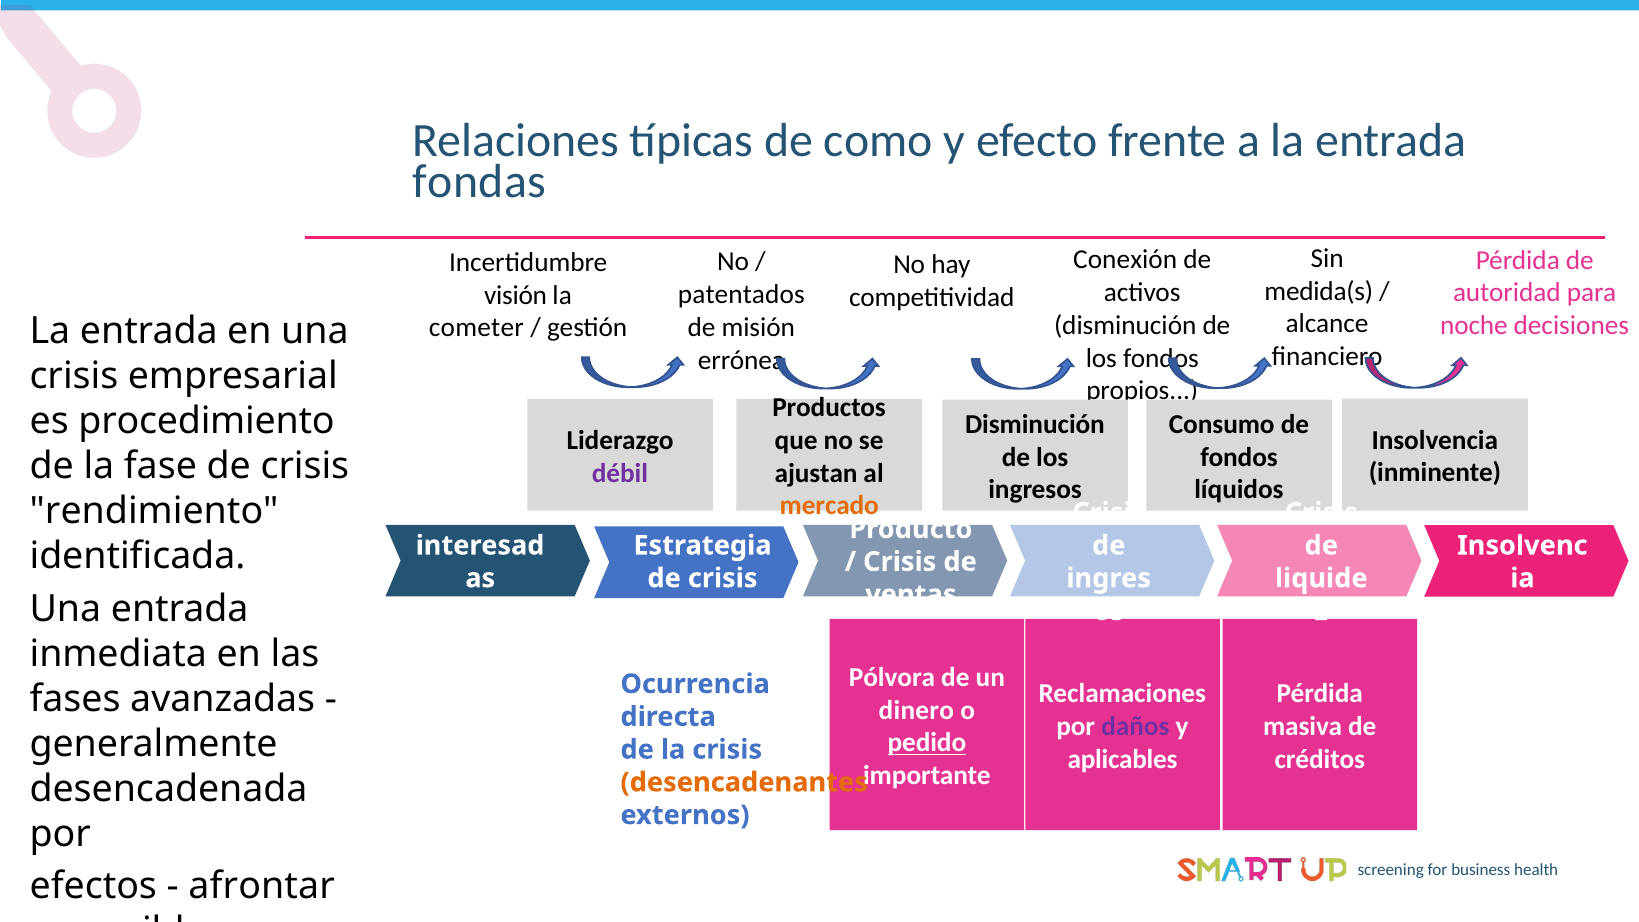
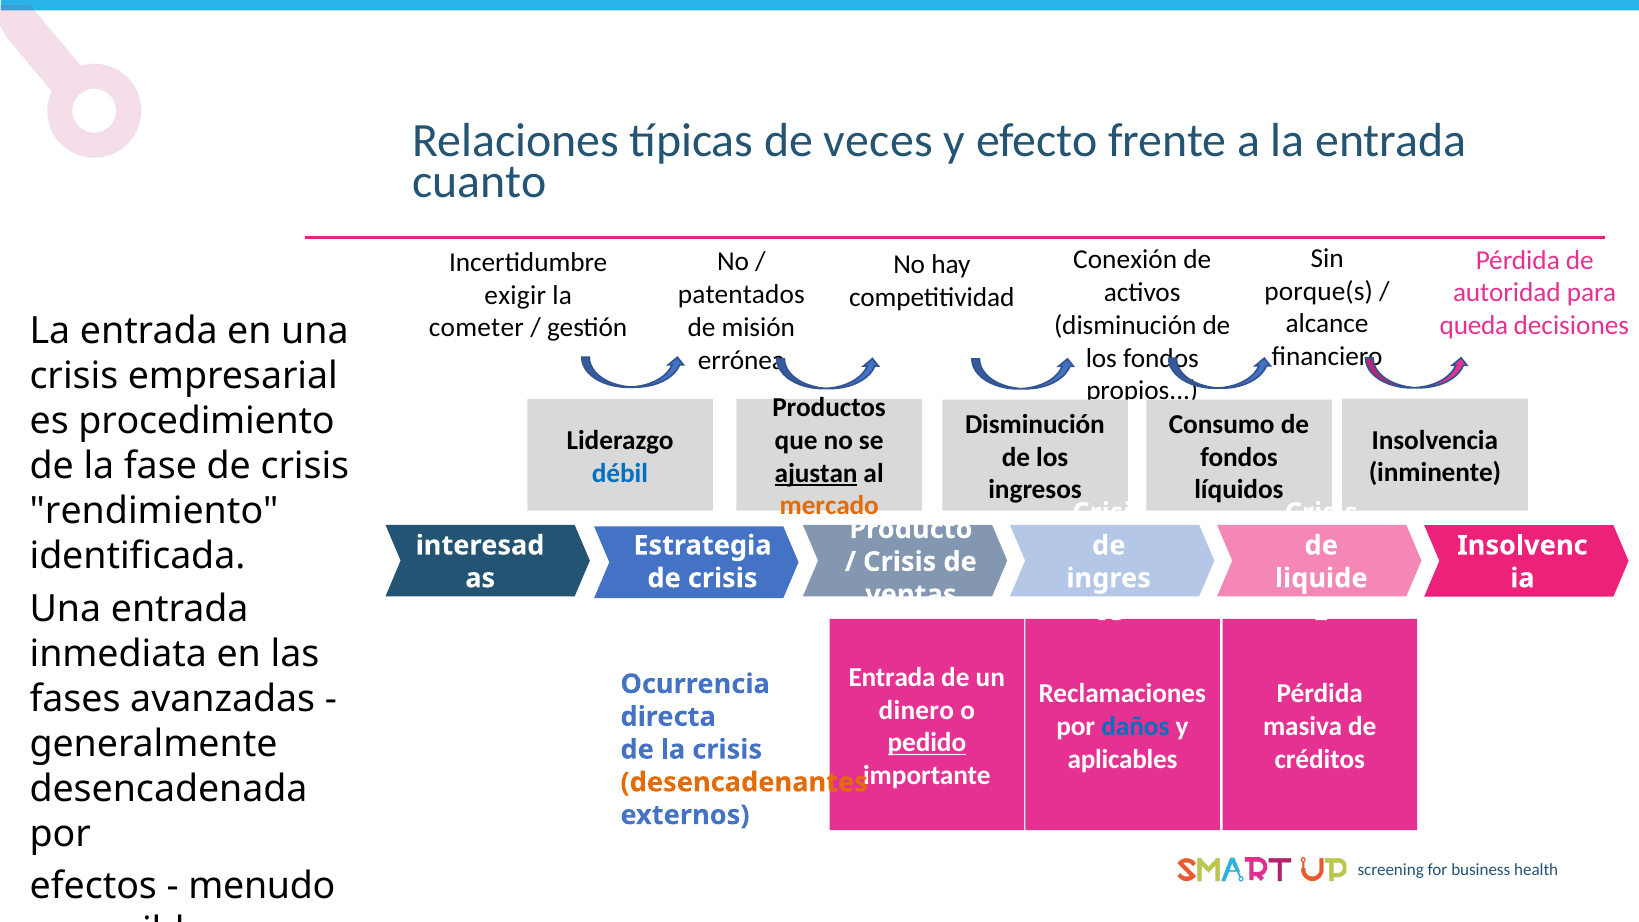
como: como -> veces (878, 141)
fondas: fondas -> cuanto (480, 182)
medida(s: medida(s -> porque(s (1319, 291)
visión: visión -> exigir (515, 295)
noche: noche -> queda (1474, 326)
débil colour: purple -> blue (620, 473)
ajustan underline: none -> present (816, 473)
Pólvora: Pólvora -> Entrada (892, 677)
daños colour: purple -> blue (1135, 726)
afrontar: afrontar -> menudo (262, 886)
